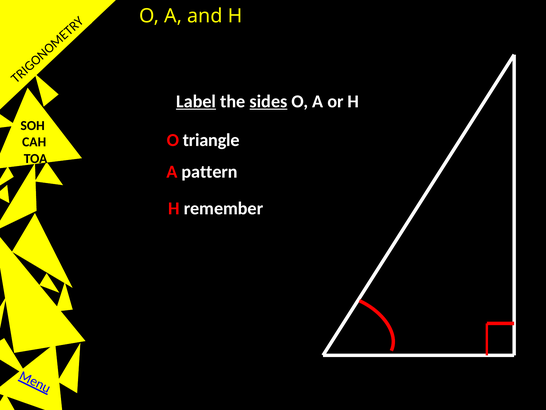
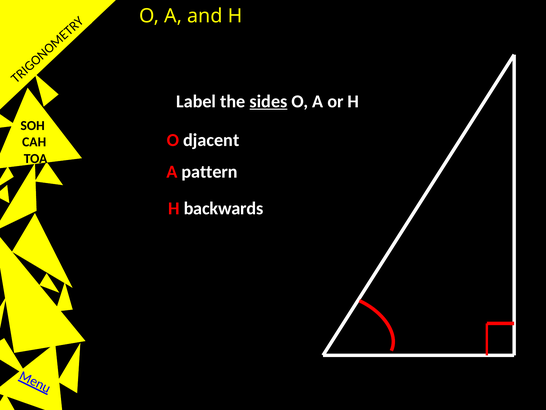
Label underline: present -> none (196, 101)
triangle: triangle -> djacent (211, 140)
remember: remember -> backwards (224, 208)
